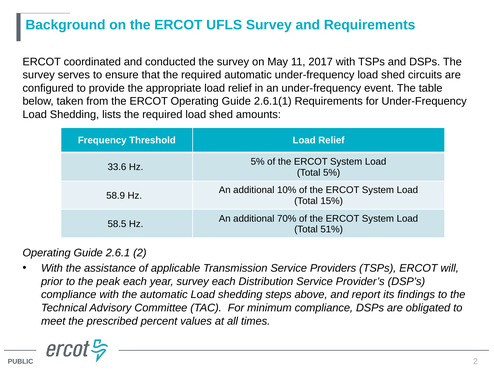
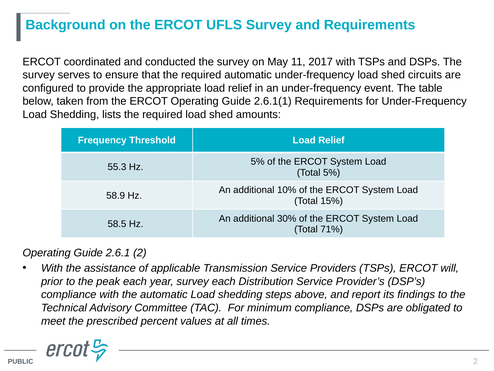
33.6: 33.6 -> 55.3 (117, 167)
70%: 70% -> 30% (287, 218)
51%: 51% -> 71% (332, 229)
